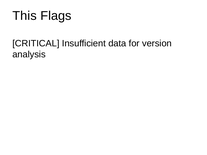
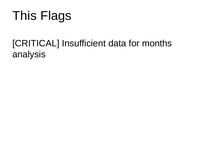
version: version -> months (157, 43)
